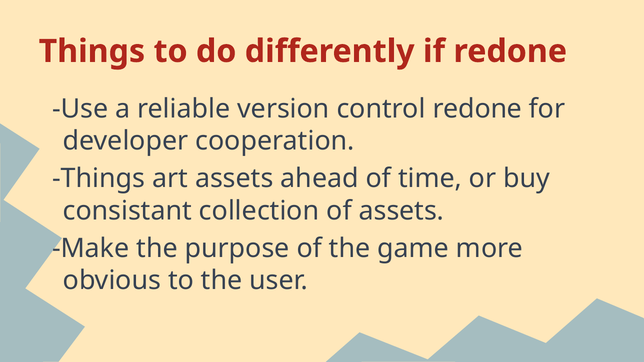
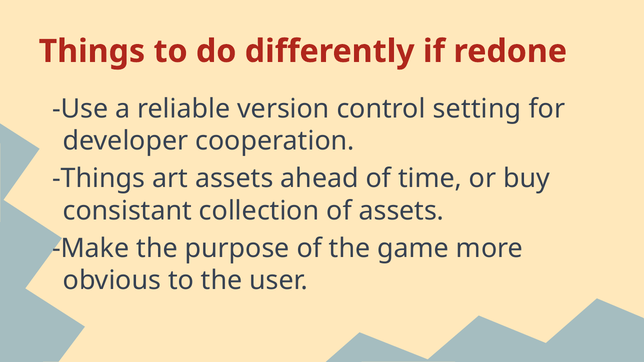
control redone: redone -> setting (477, 109)
